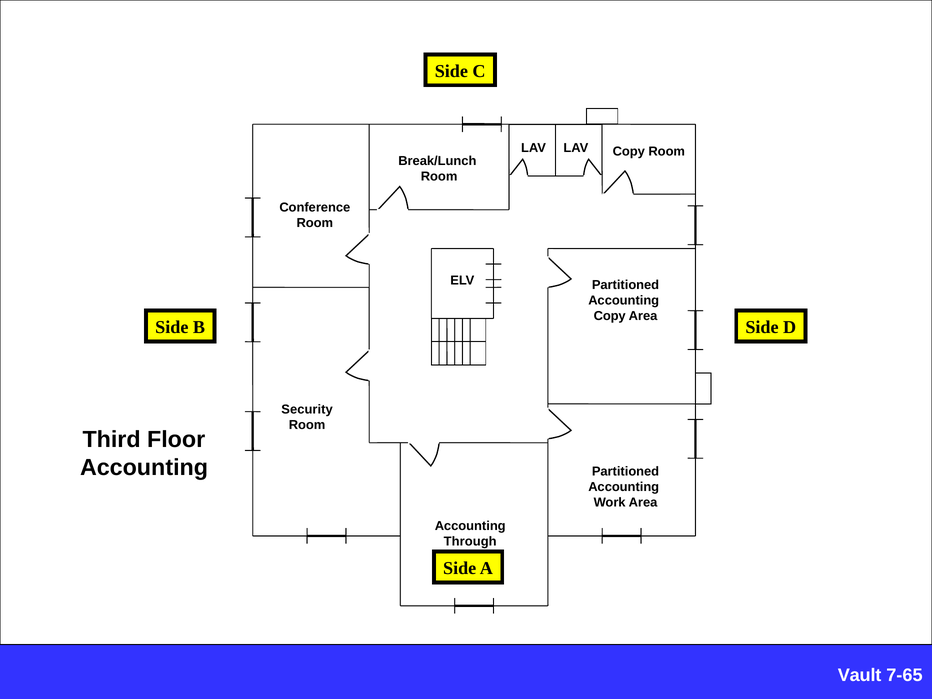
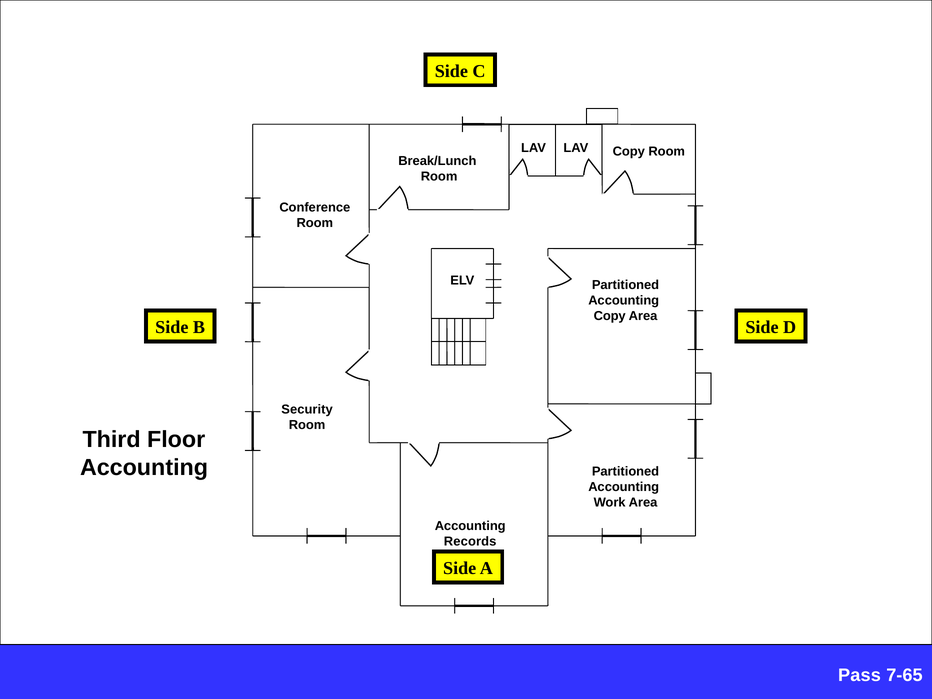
Through: Through -> Records (470, 541)
Vault: Vault -> Pass (859, 675)
